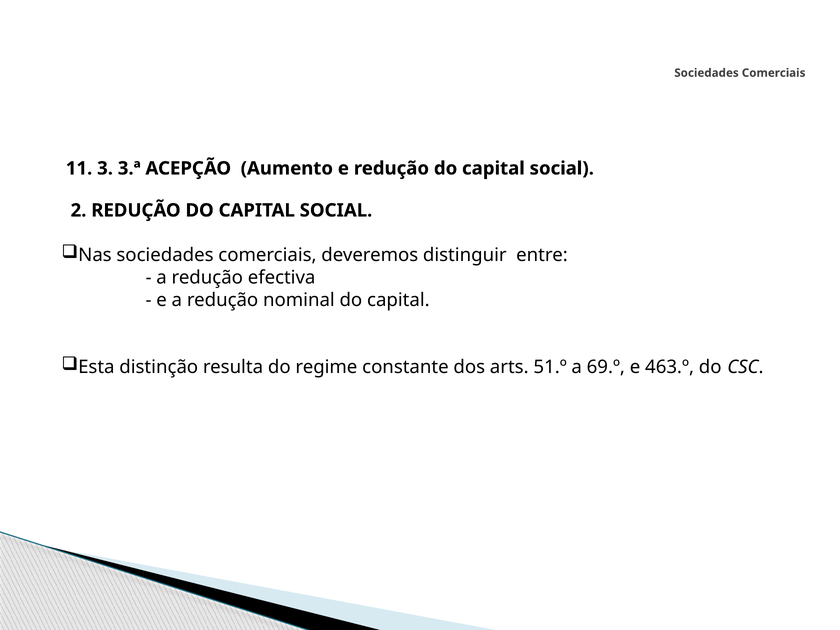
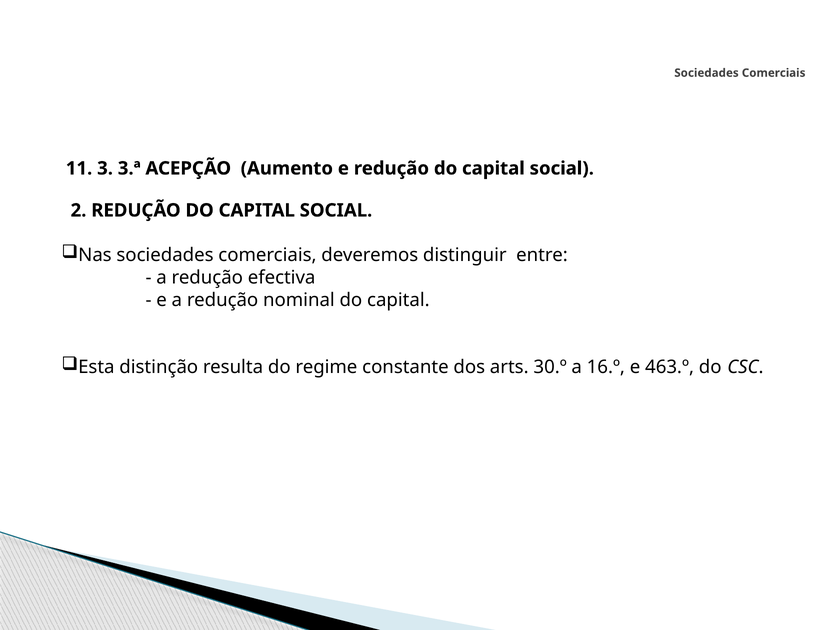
51.º: 51.º -> 30.º (550, 367)
69.º: 69.º -> 16.º (606, 367)
